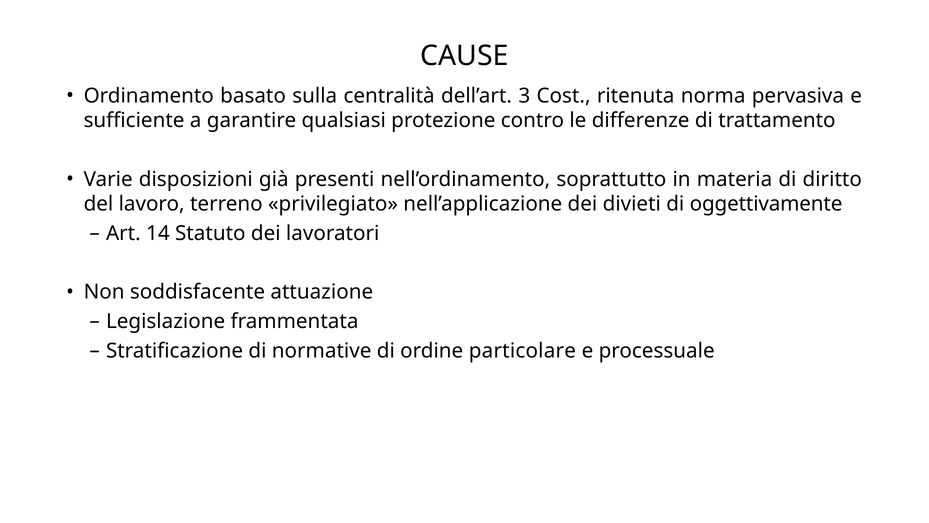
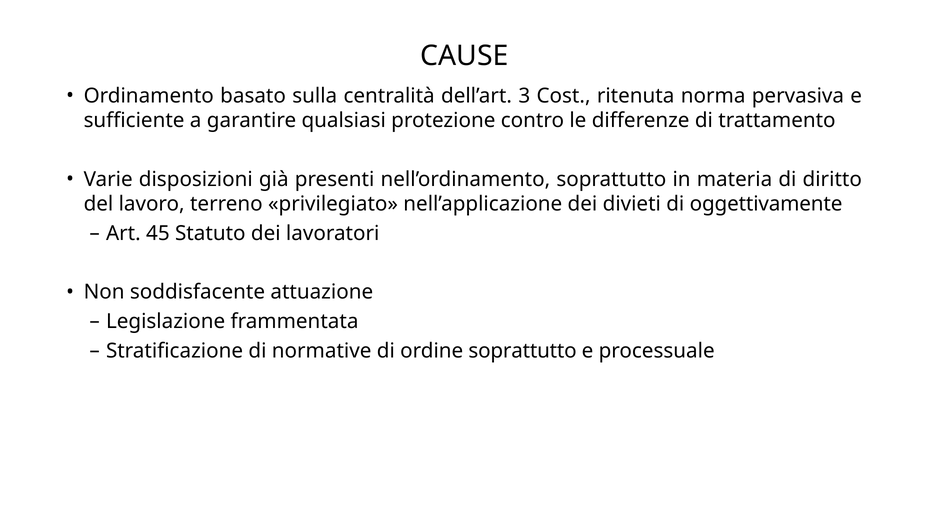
14: 14 -> 45 (158, 233)
ordine particolare: particolare -> soprattutto (523, 350)
